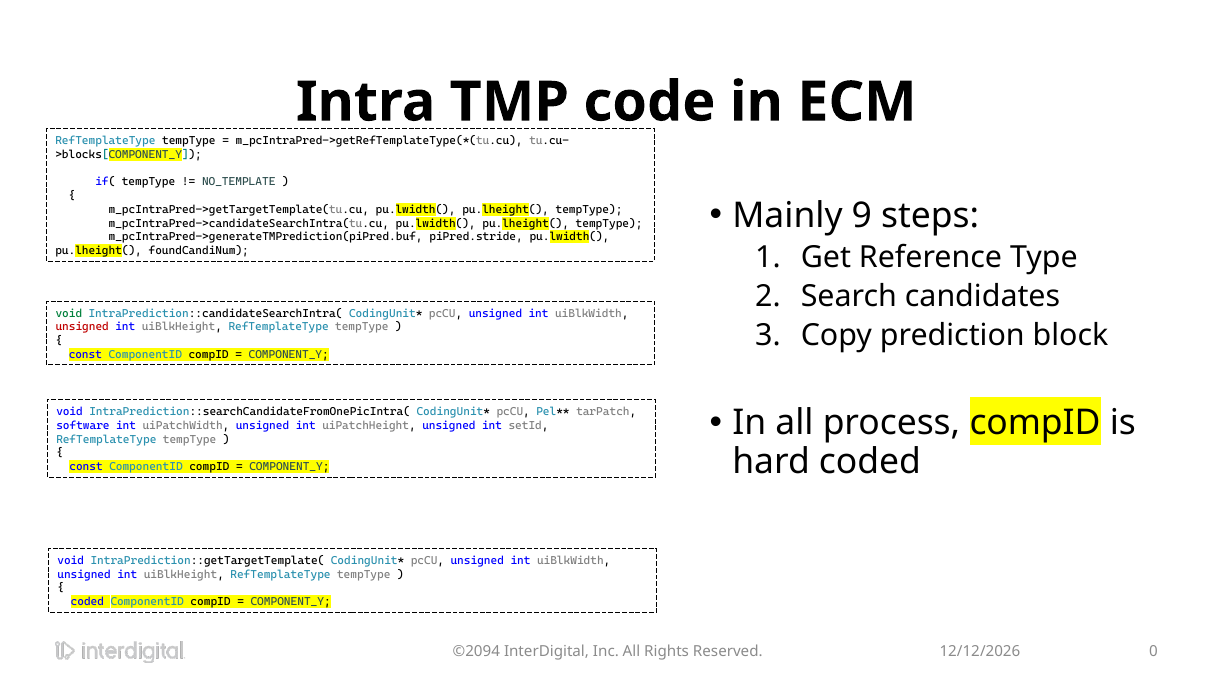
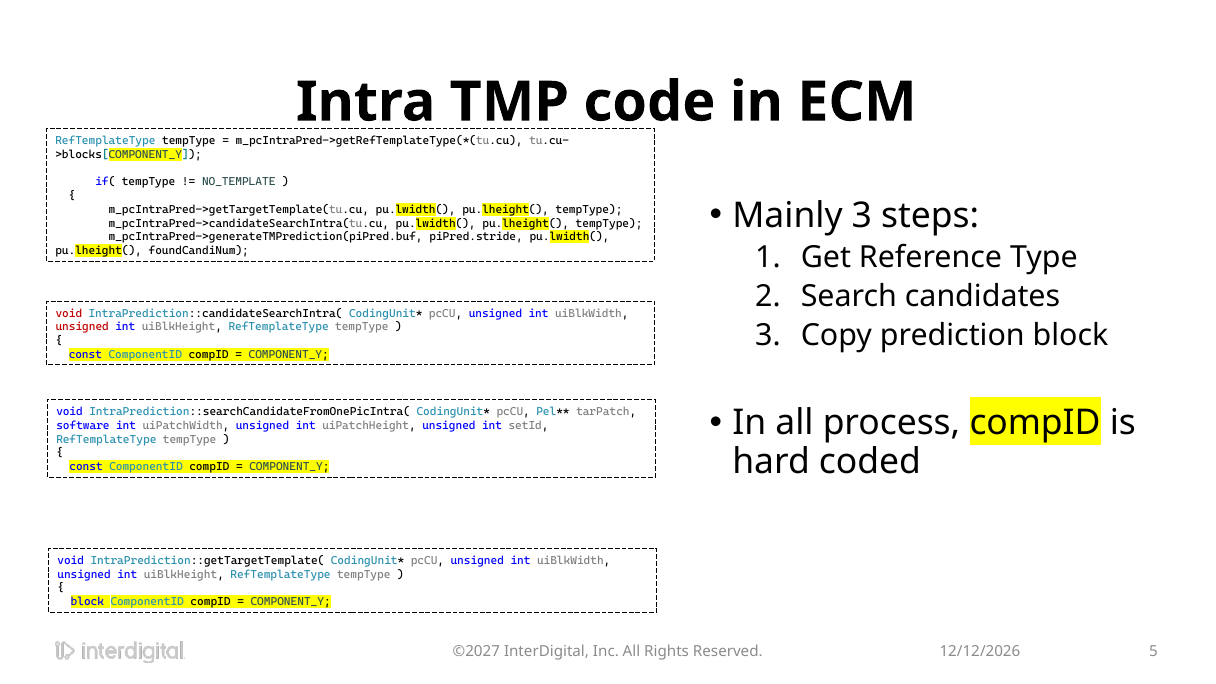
Mainly 9: 9 -> 3 (862, 216)
void colour: green -> red (69, 313)
coded: coded -> block (87, 602)
©2094: ©2094 -> ©2027 (476, 652)
0: 0 -> 5 (1153, 652)
